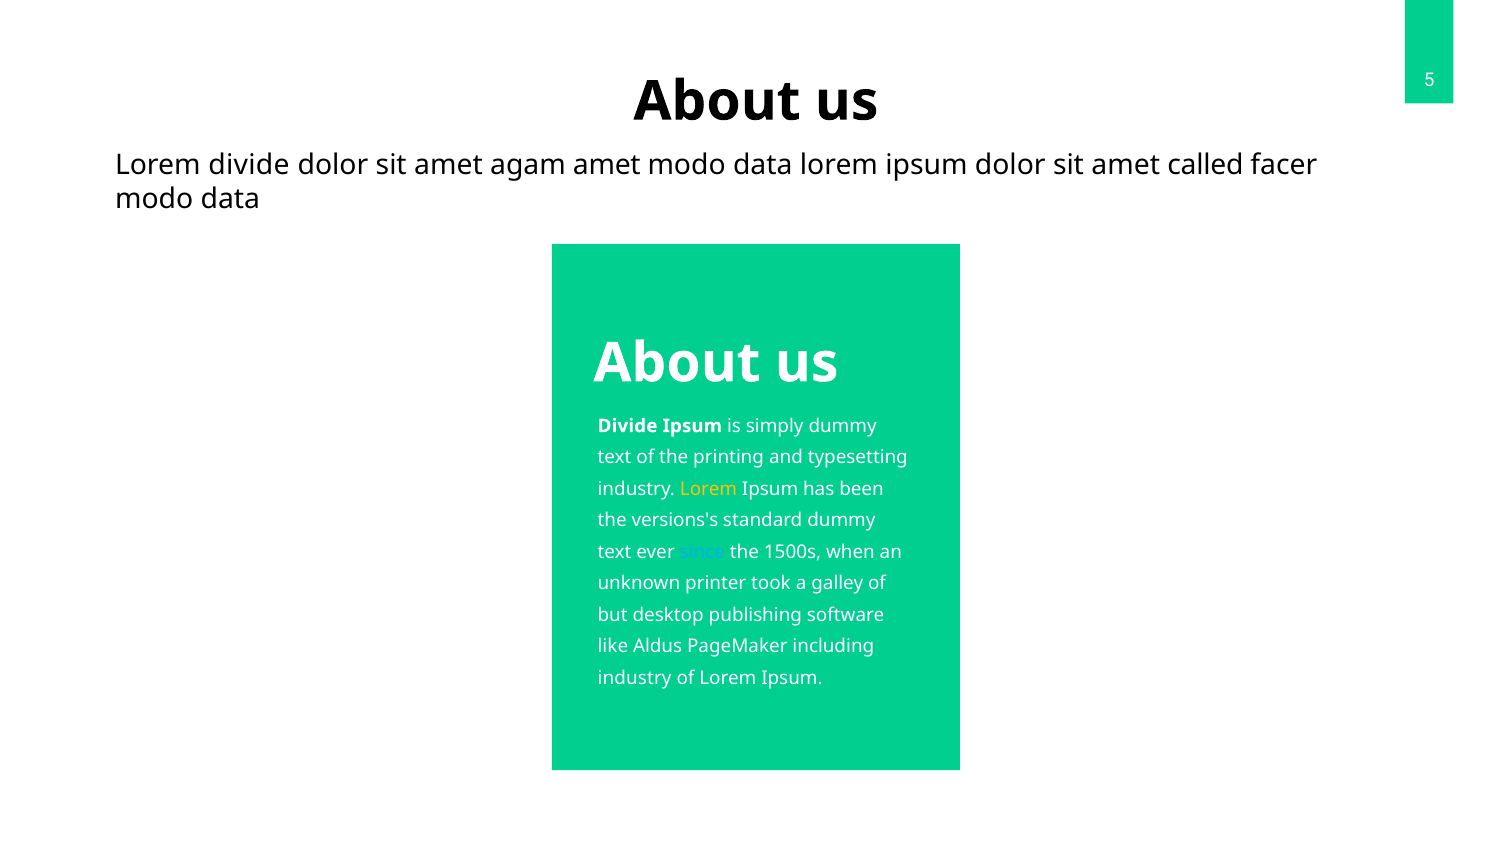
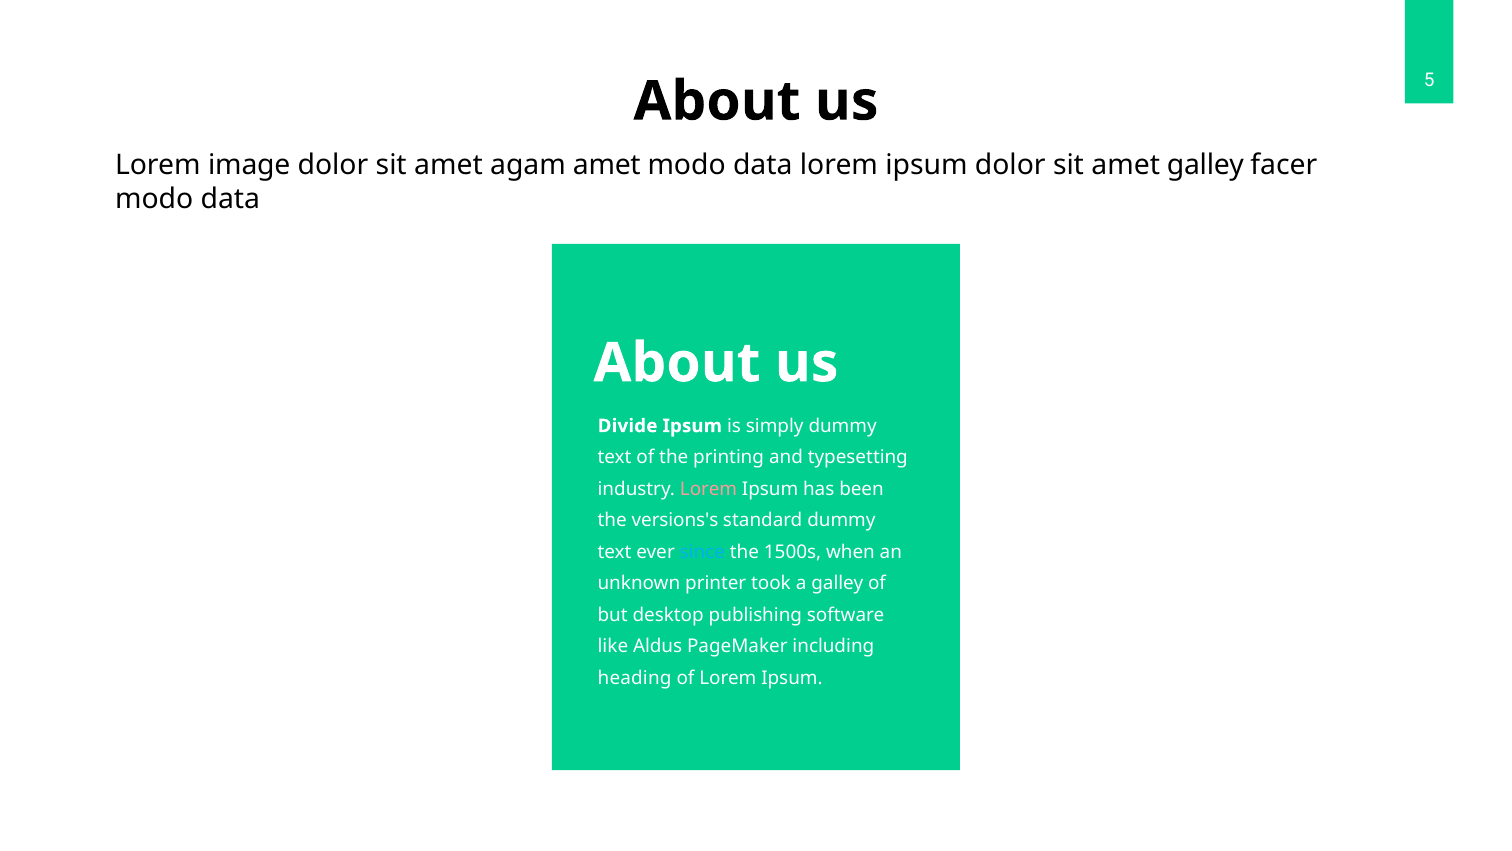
Lorem divide: divide -> image (249, 165)
amet called: called -> galley (1205, 165)
Lorem colour: yellow -> pink (708, 489)
industry: industry -> heading (635, 678)
